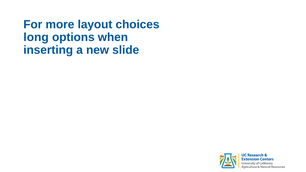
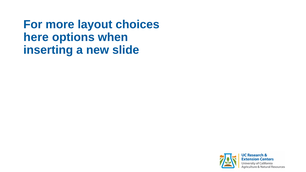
long: long -> here (36, 37)
